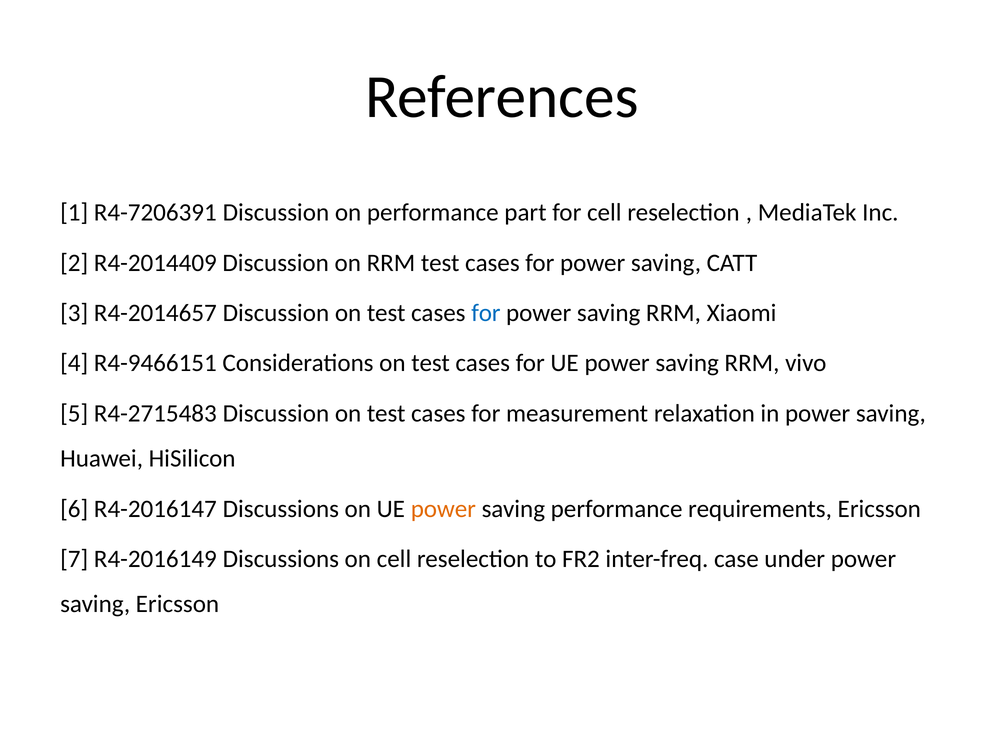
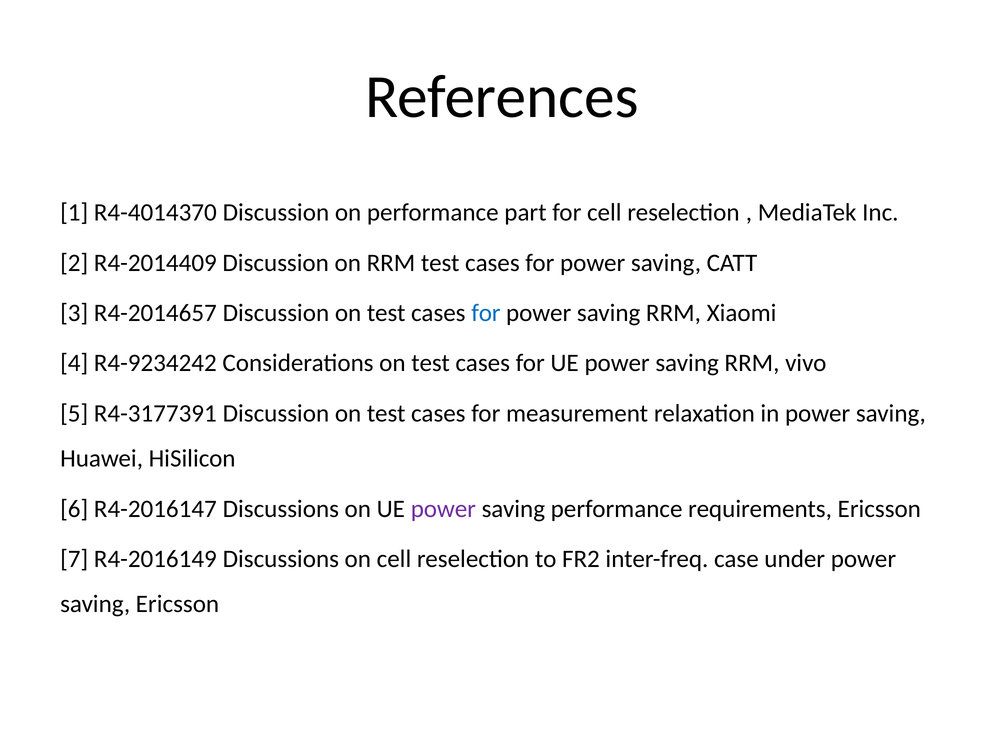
R4-7206391: R4-7206391 -> R4-4014370 (155, 213)
R4-9466151: R4-9466151 -> R4-9234242 (155, 363)
R4-2715483: R4-2715483 -> R4-3177391 (155, 413)
power colour: orange -> purple (443, 509)
